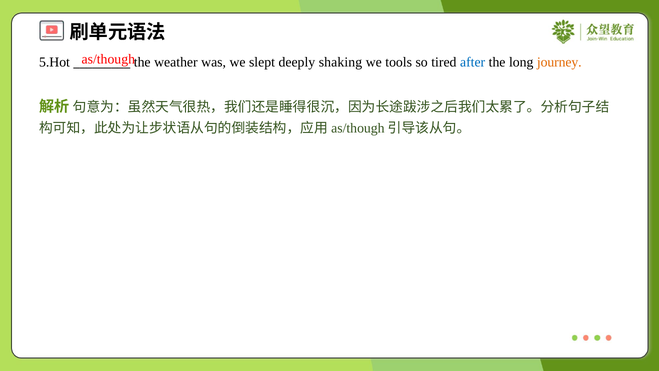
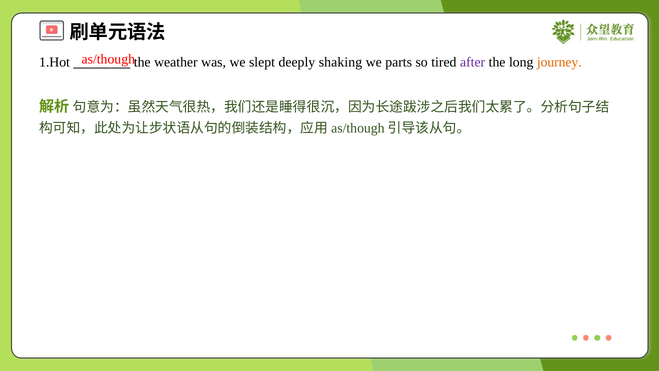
5.Hot: 5.Hot -> 1.Hot (54, 62)
tools: tools -> parts (399, 62)
after colour: blue -> purple (473, 62)
